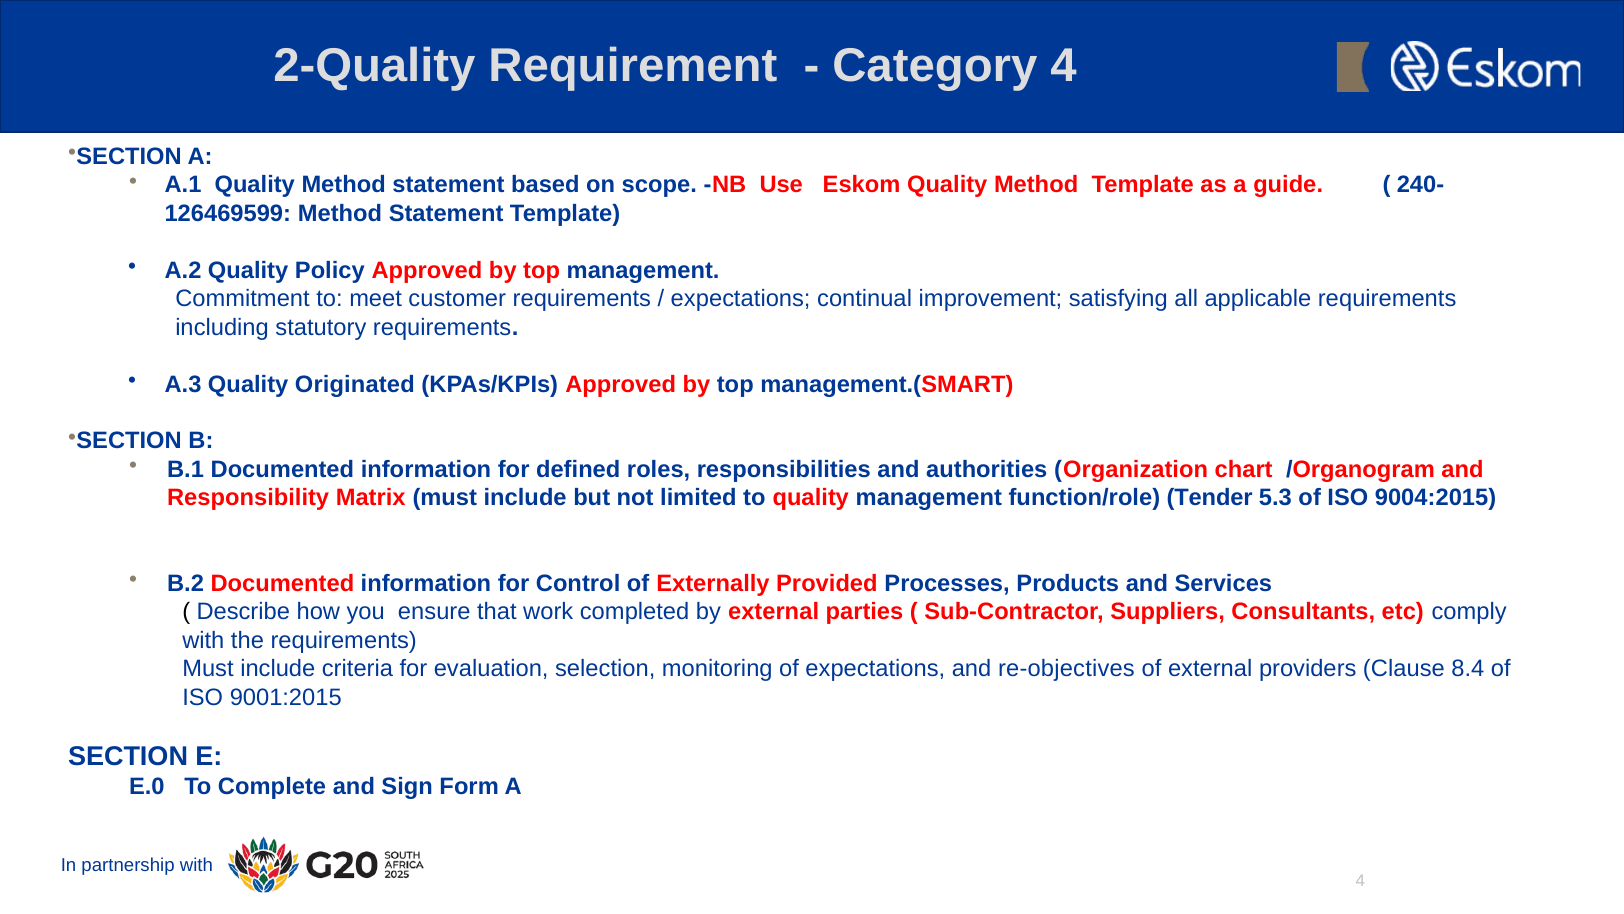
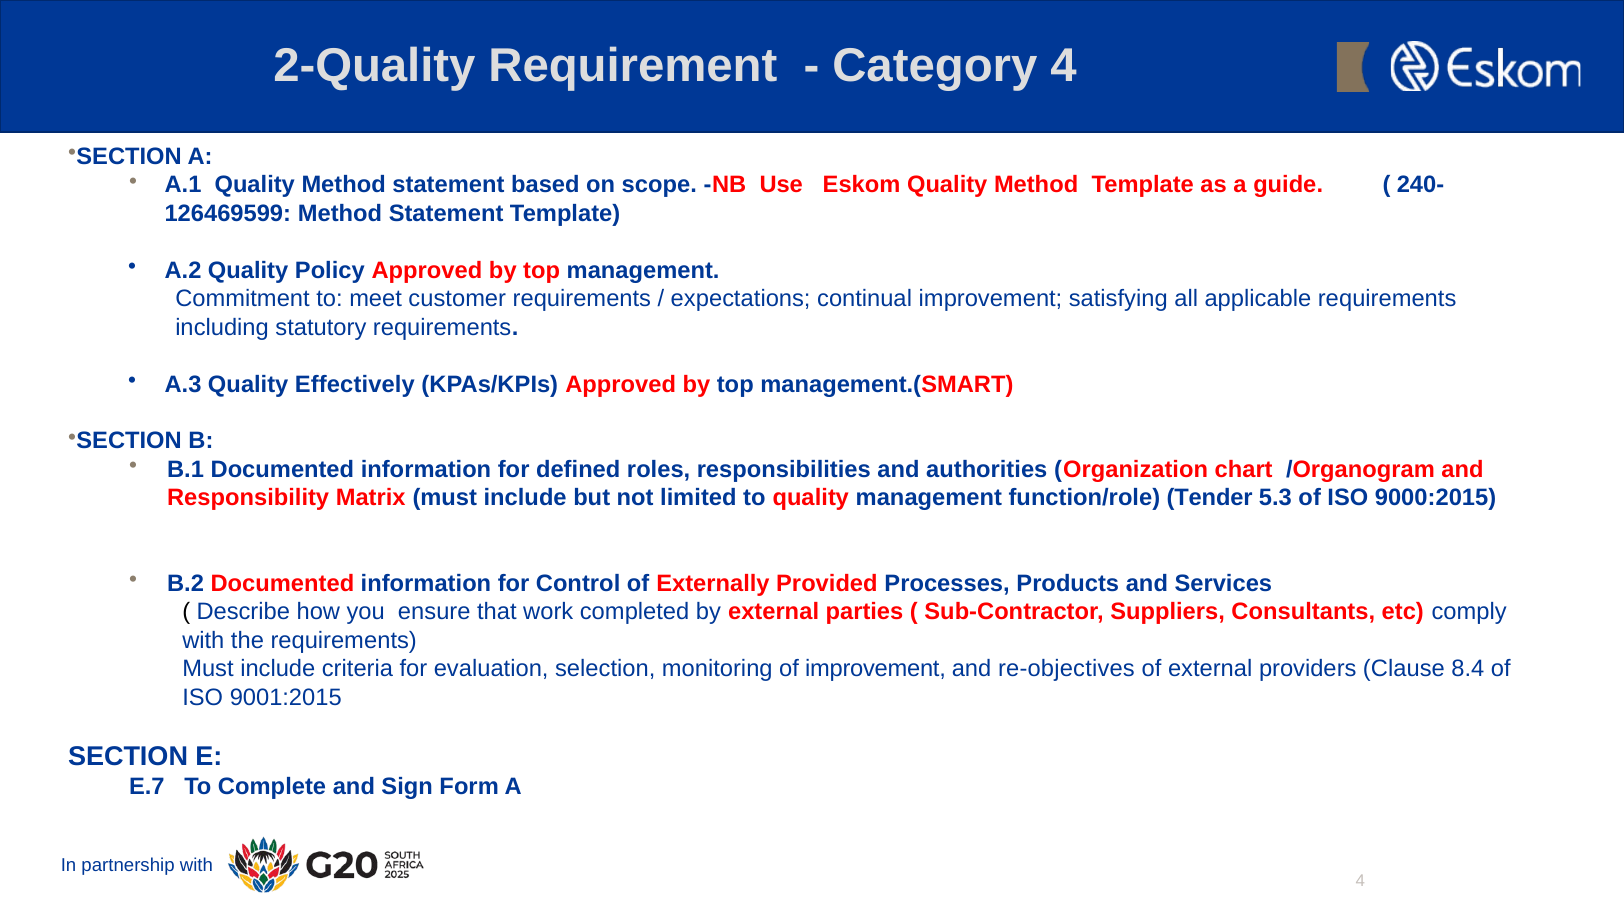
Originated: Originated -> Effectively (355, 384)
9004:2015: 9004:2015 -> 9000:2015 (1436, 498)
of expectations: expectations -> improvement (875, 668)
E.0: E.0 -> E.7 (147, 786)
